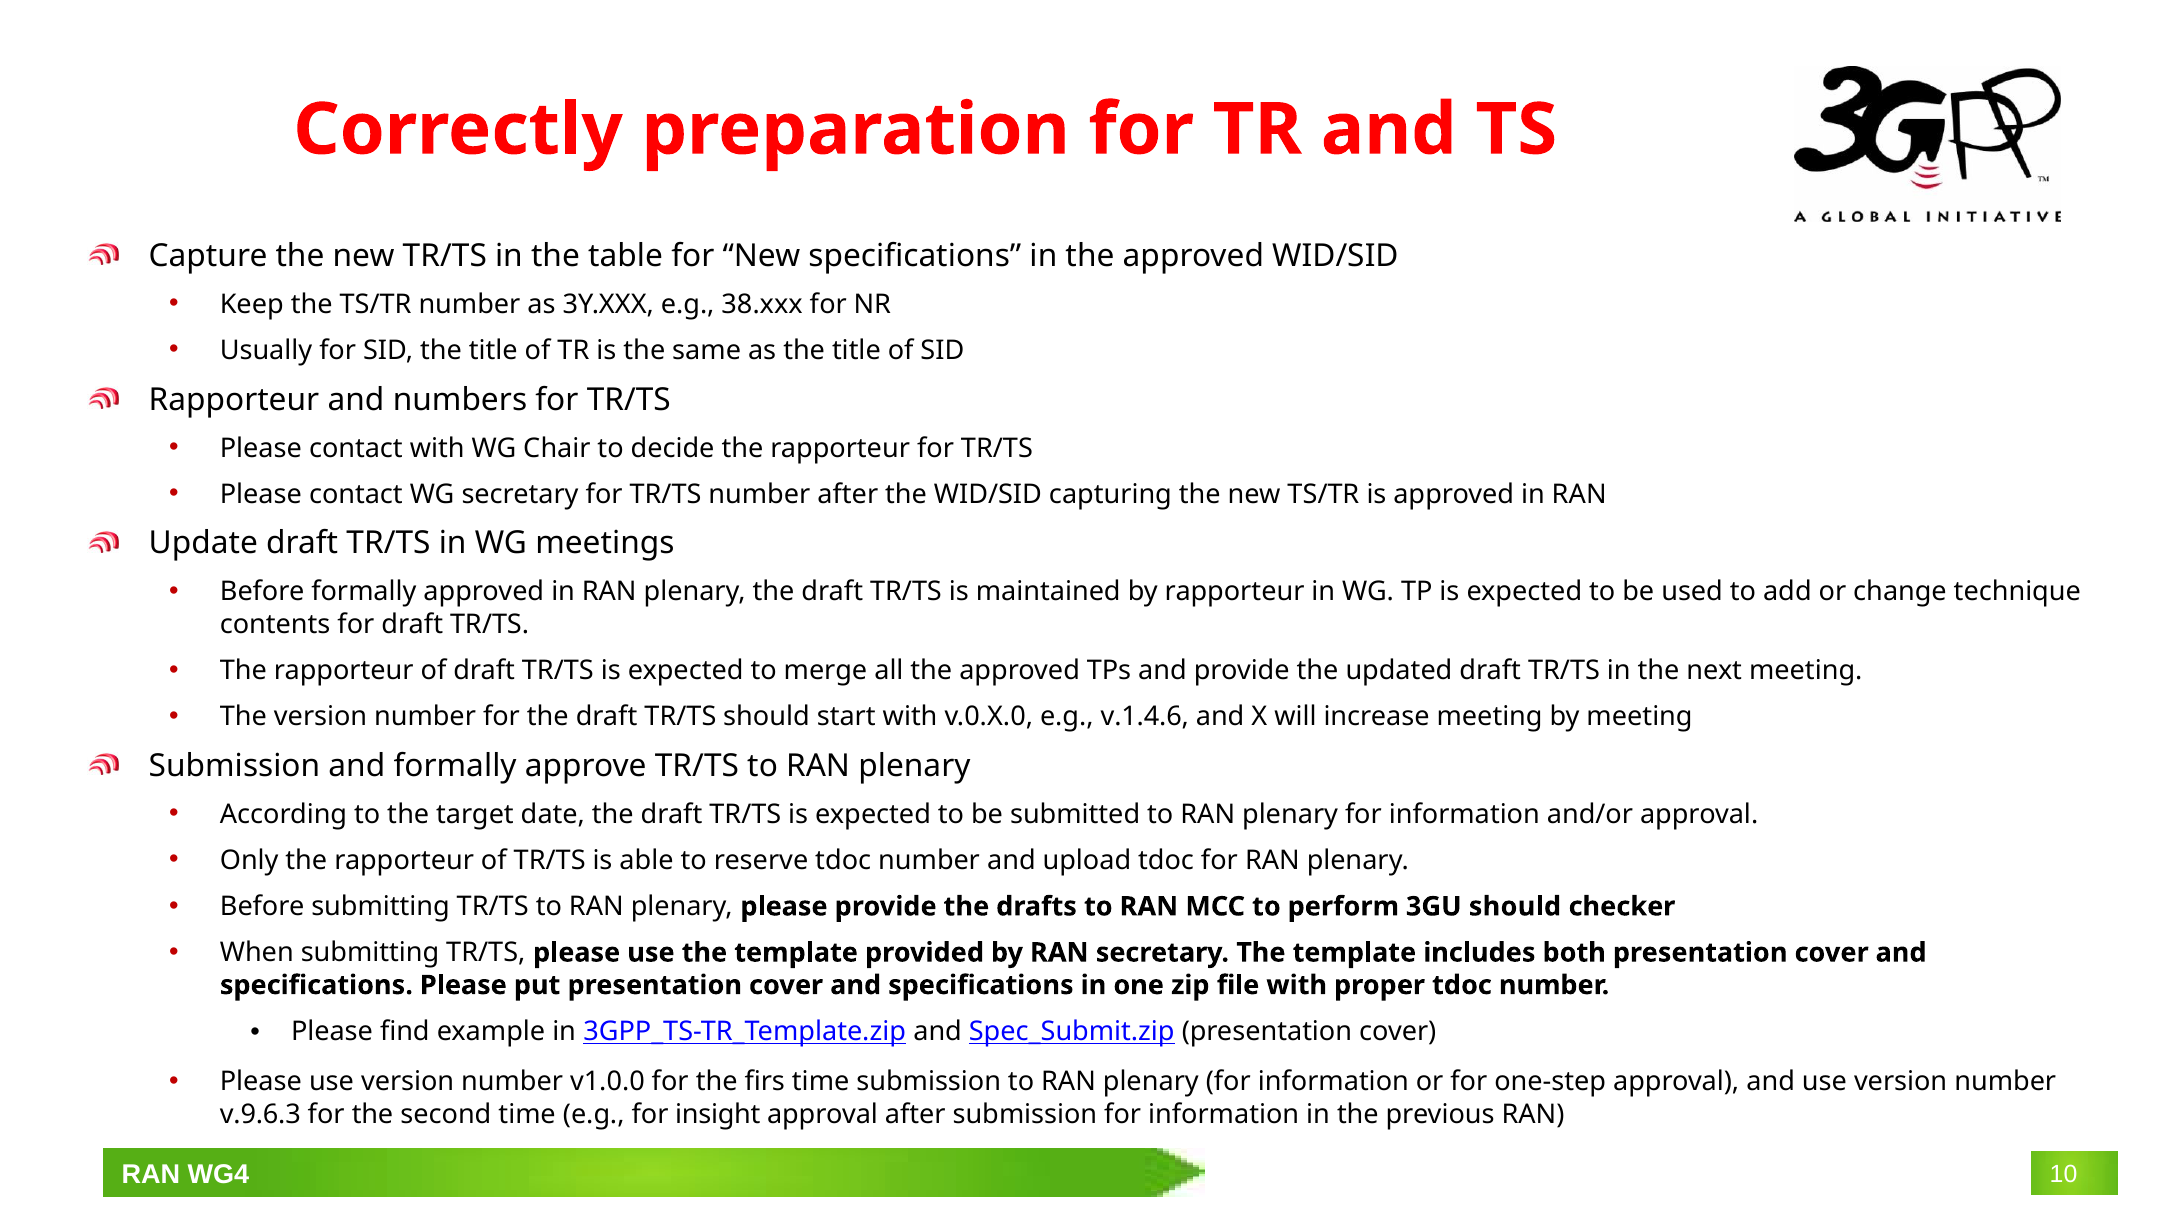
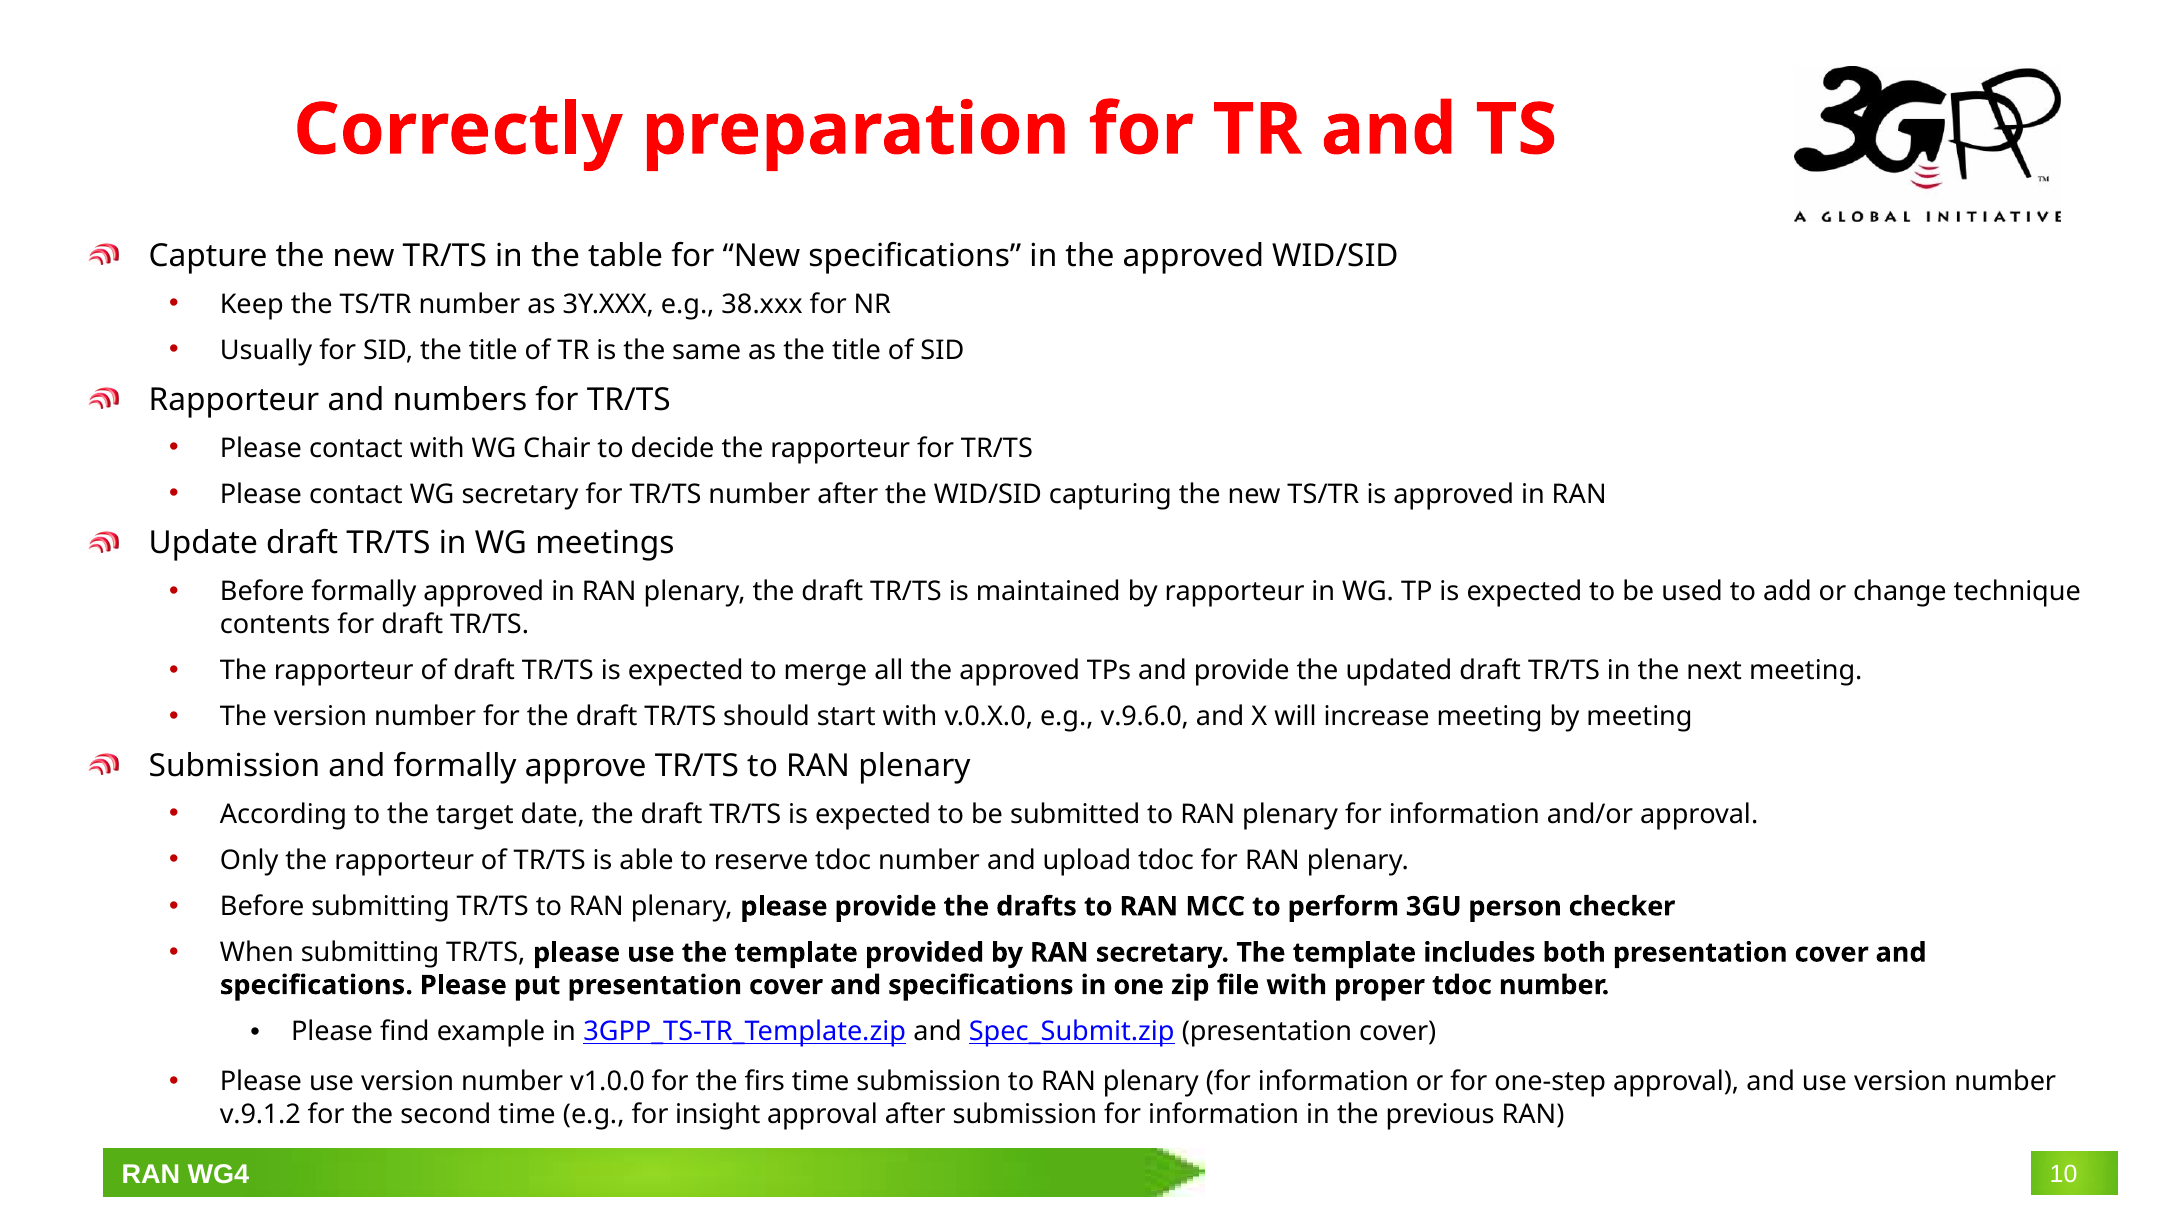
v.1.4.6: v.1.4.6 -> v.9.6.0 (1145, 717)
3GU should: should -> person (1515, 907)
v.9.6.3: v.9.6.3 -> v.9.1.2 (260, 1114)
